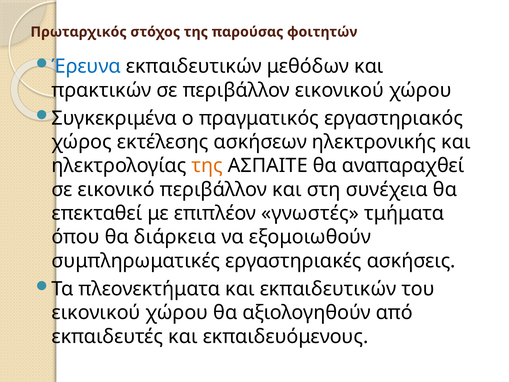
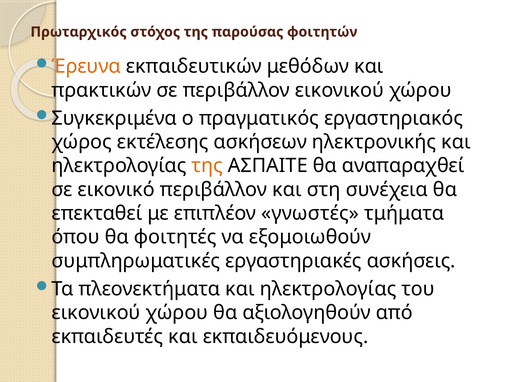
Έρευνα colour: blue -> orange (86, 66)
διάρκεια: διάρκεια -> φοιτητές (175, 237)
πλεονεκτήματα και εκπαιδευτικών: εκπαιδευτικών -> ηλεκτρολογίας (328, 289)
